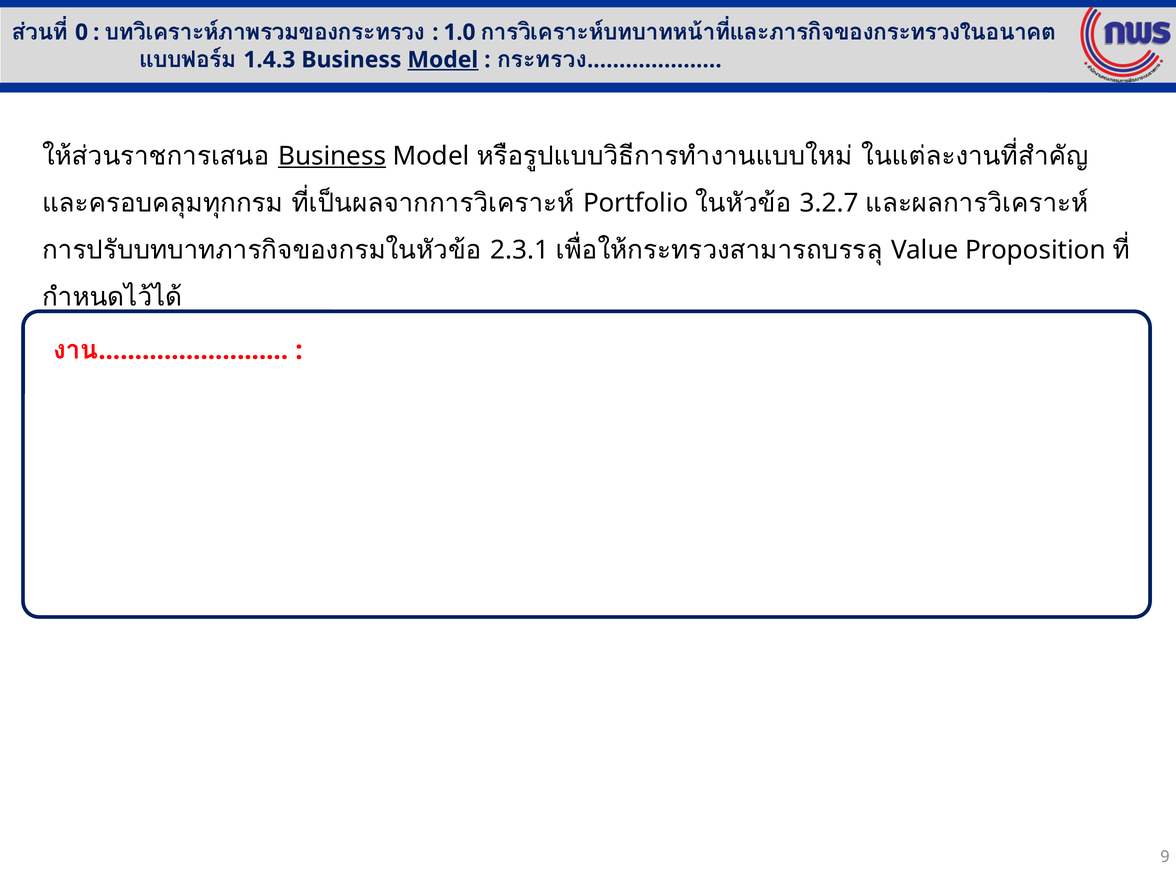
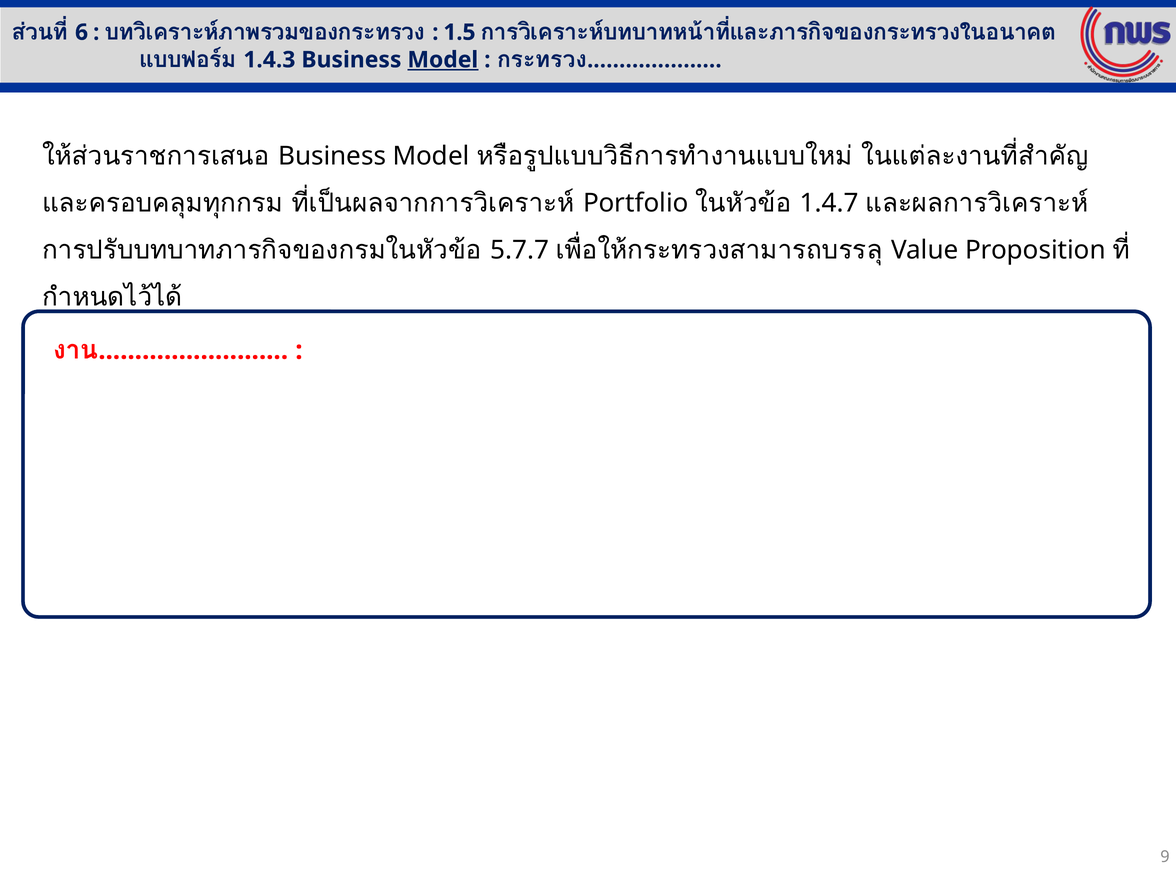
0: 0 -> 6 (82, 32)
1.0: 1.0 -> 1.5 (459, 32)
Business underline: present -> none (332, 156)
3.2.7: 3.2.7 -> 1.4.7 (829, 203)
2.3.1: 2.3.1 -> 5.7.7 (520, 250)
